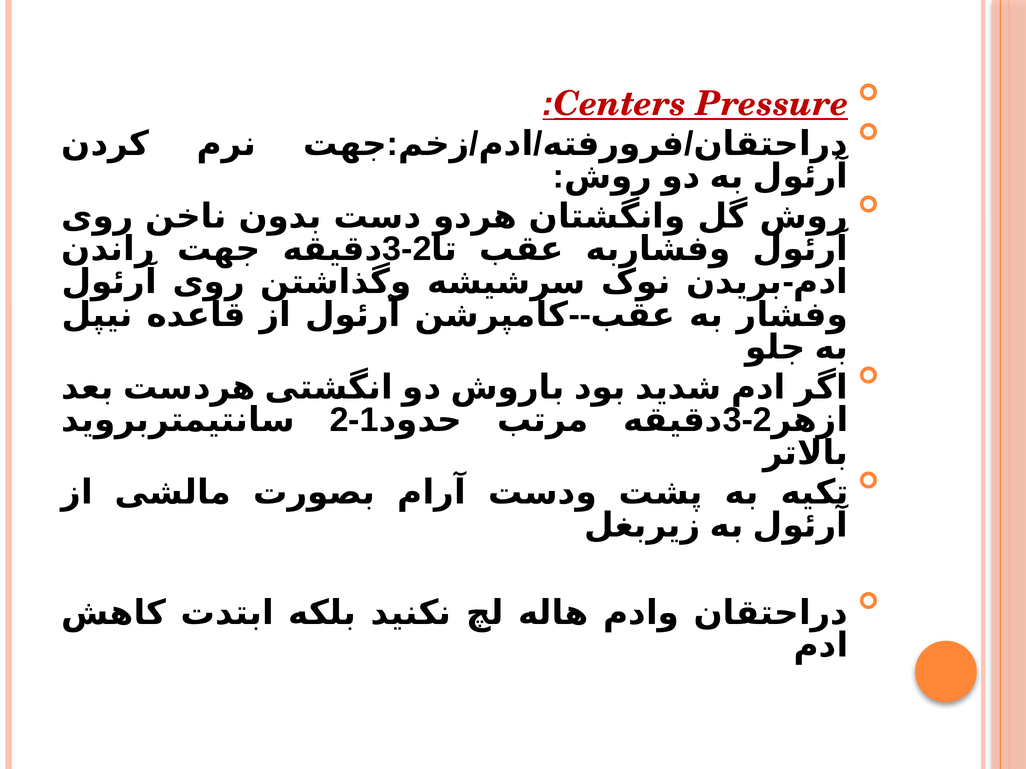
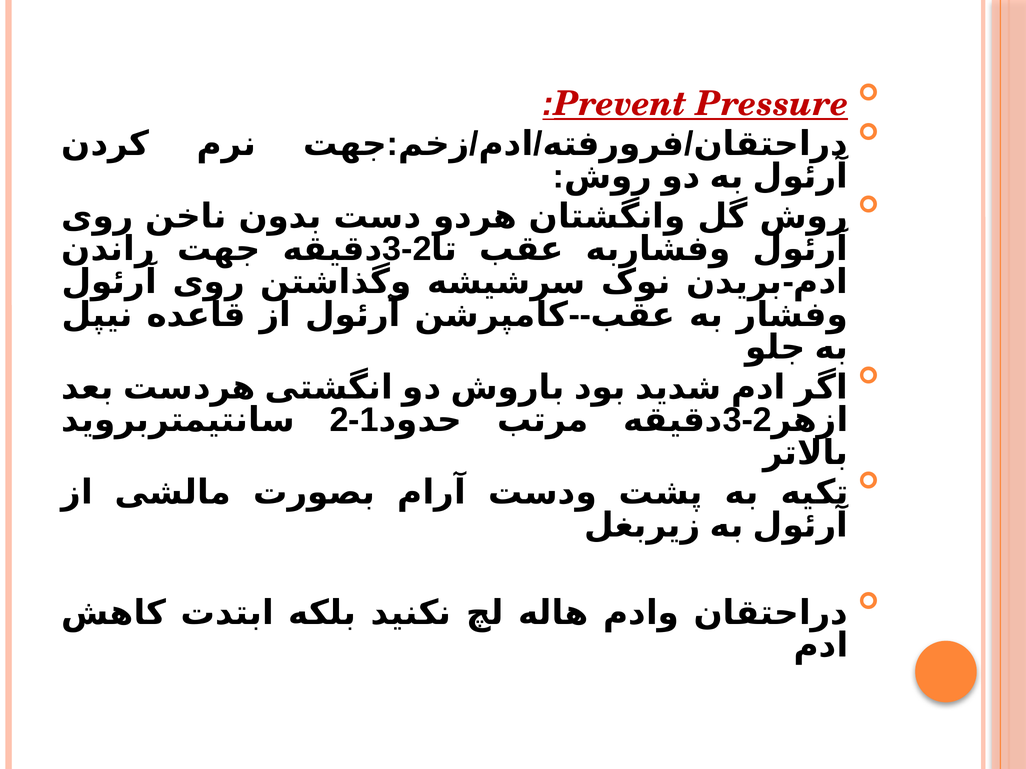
Centers: Centers -> Prevent (620, 104)
